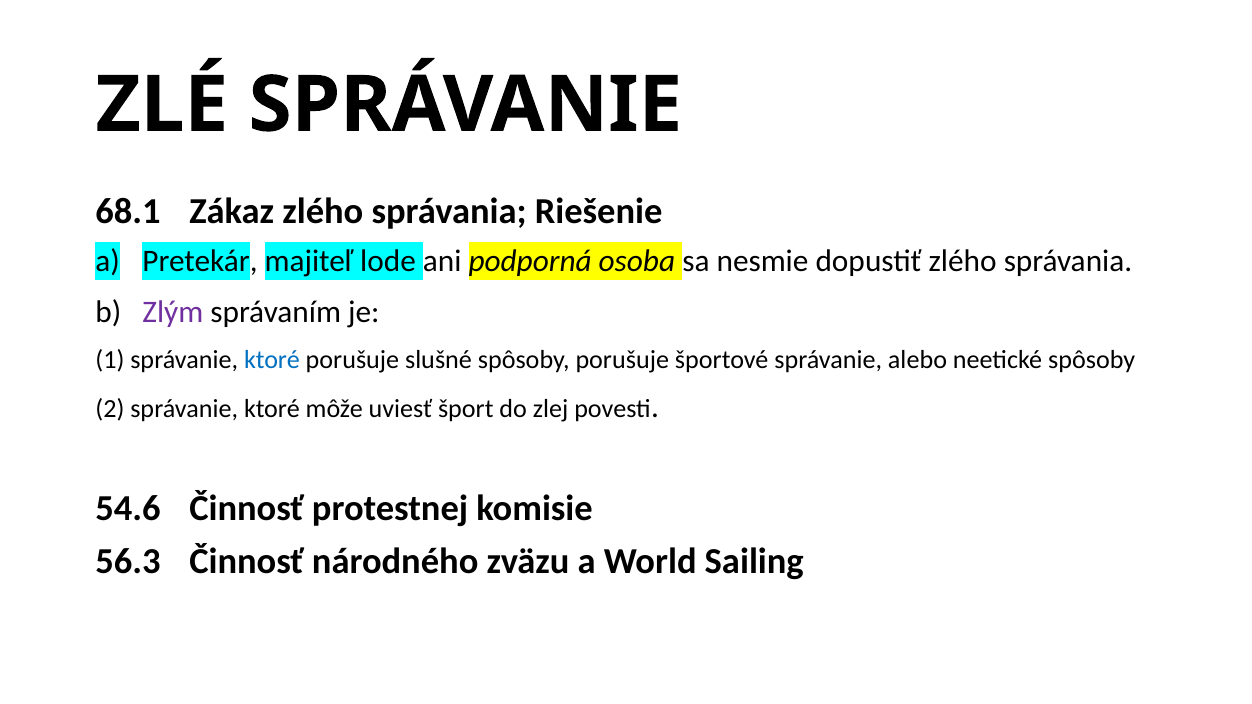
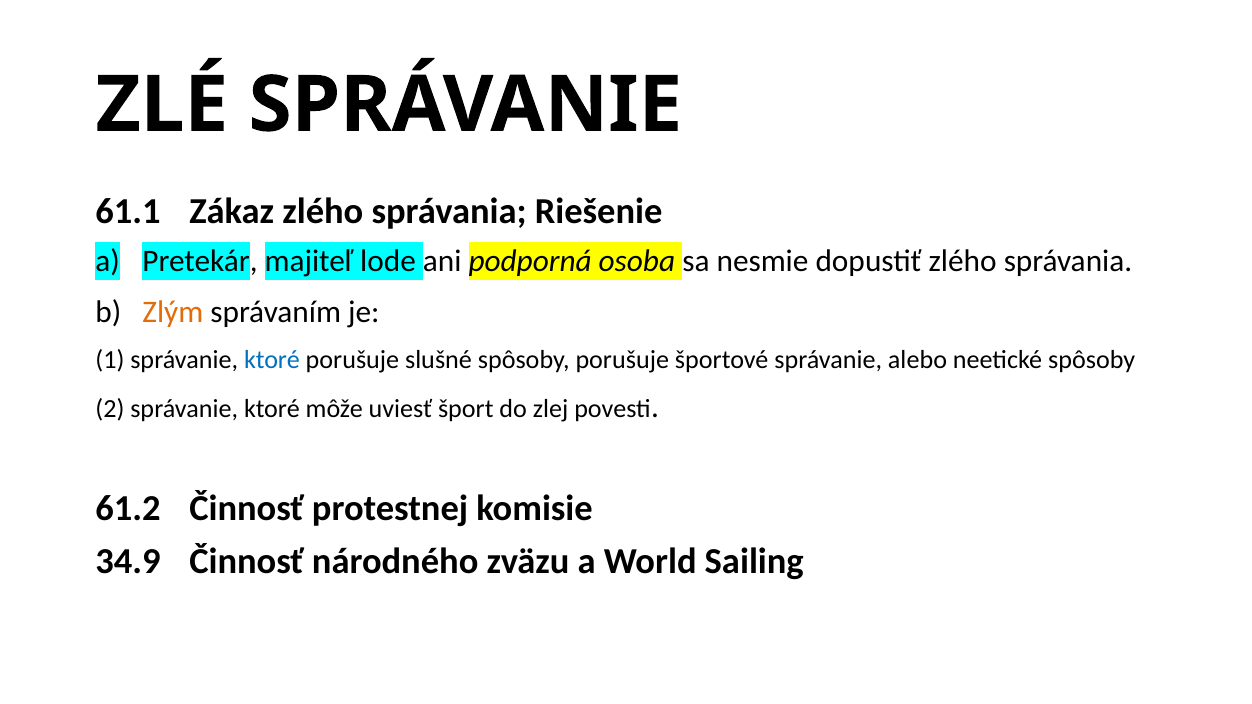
68.1: 68.1 -> 61.1 (128, 212)
Zlým colour: purple -> orange (173, 312)
54.6: 54.6 -> 61.2 (128, 509)
56.3: 56.3 -> 34.9 (128, 562)
